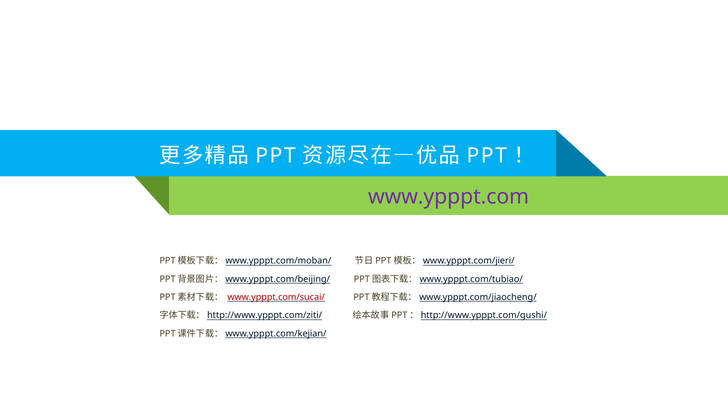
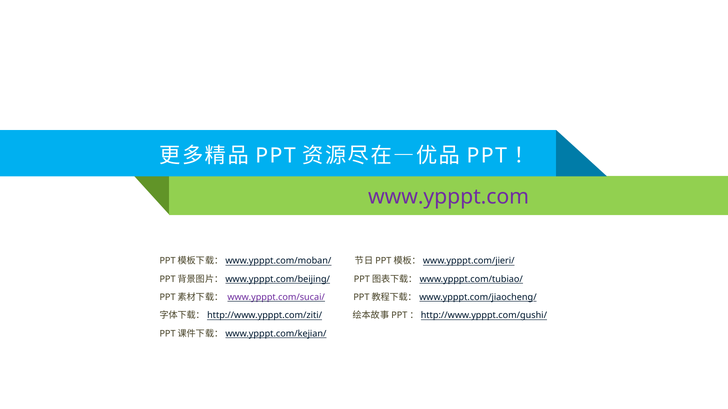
www.ypppt.com/sucai/ colour: red -> purple (276, 298)
